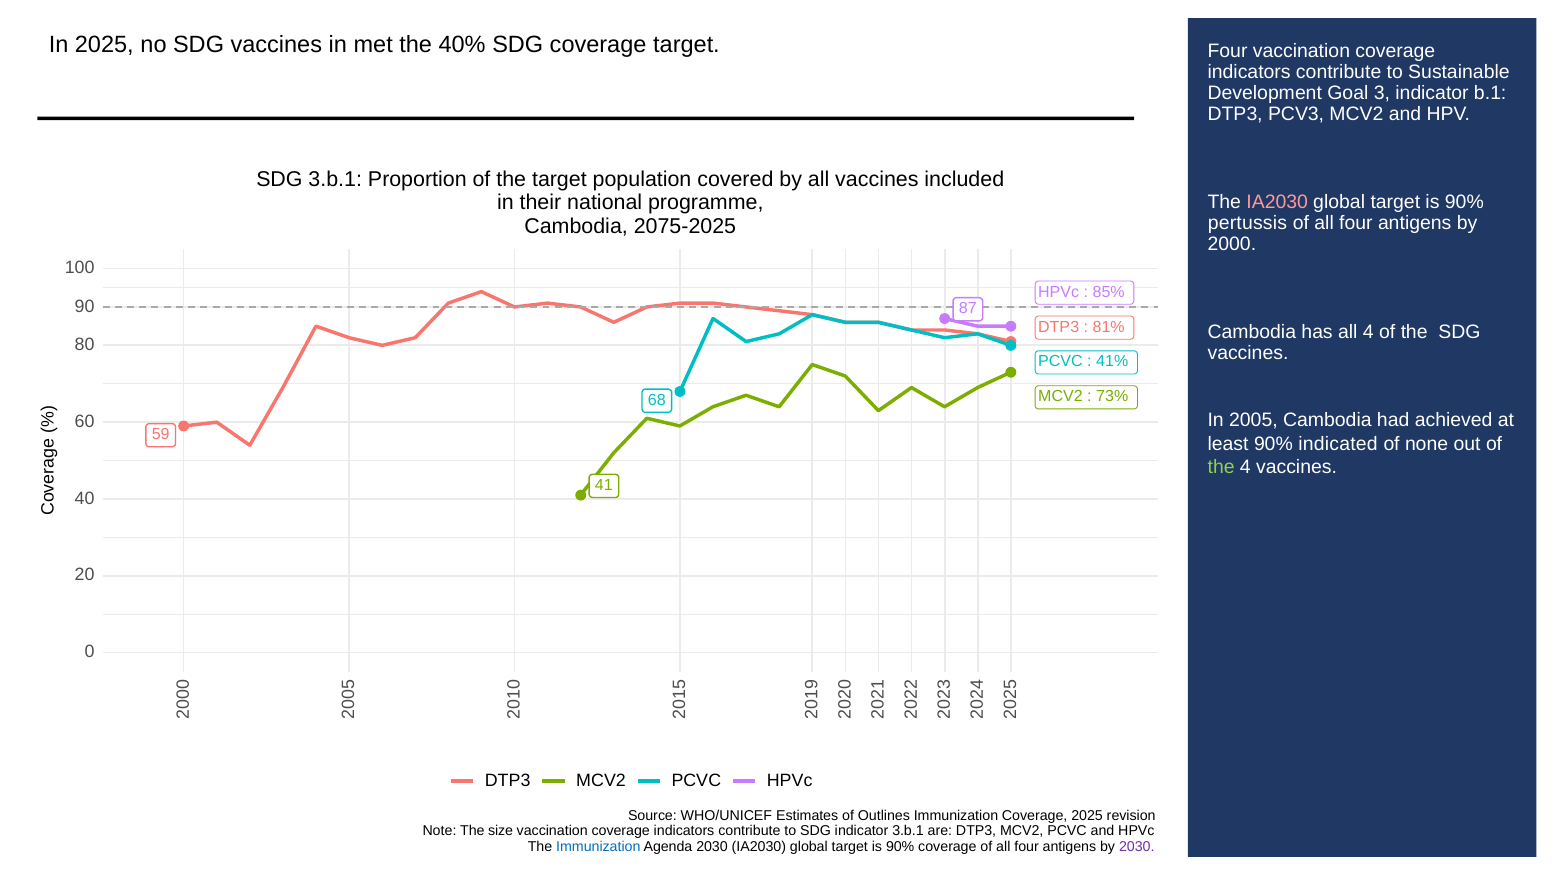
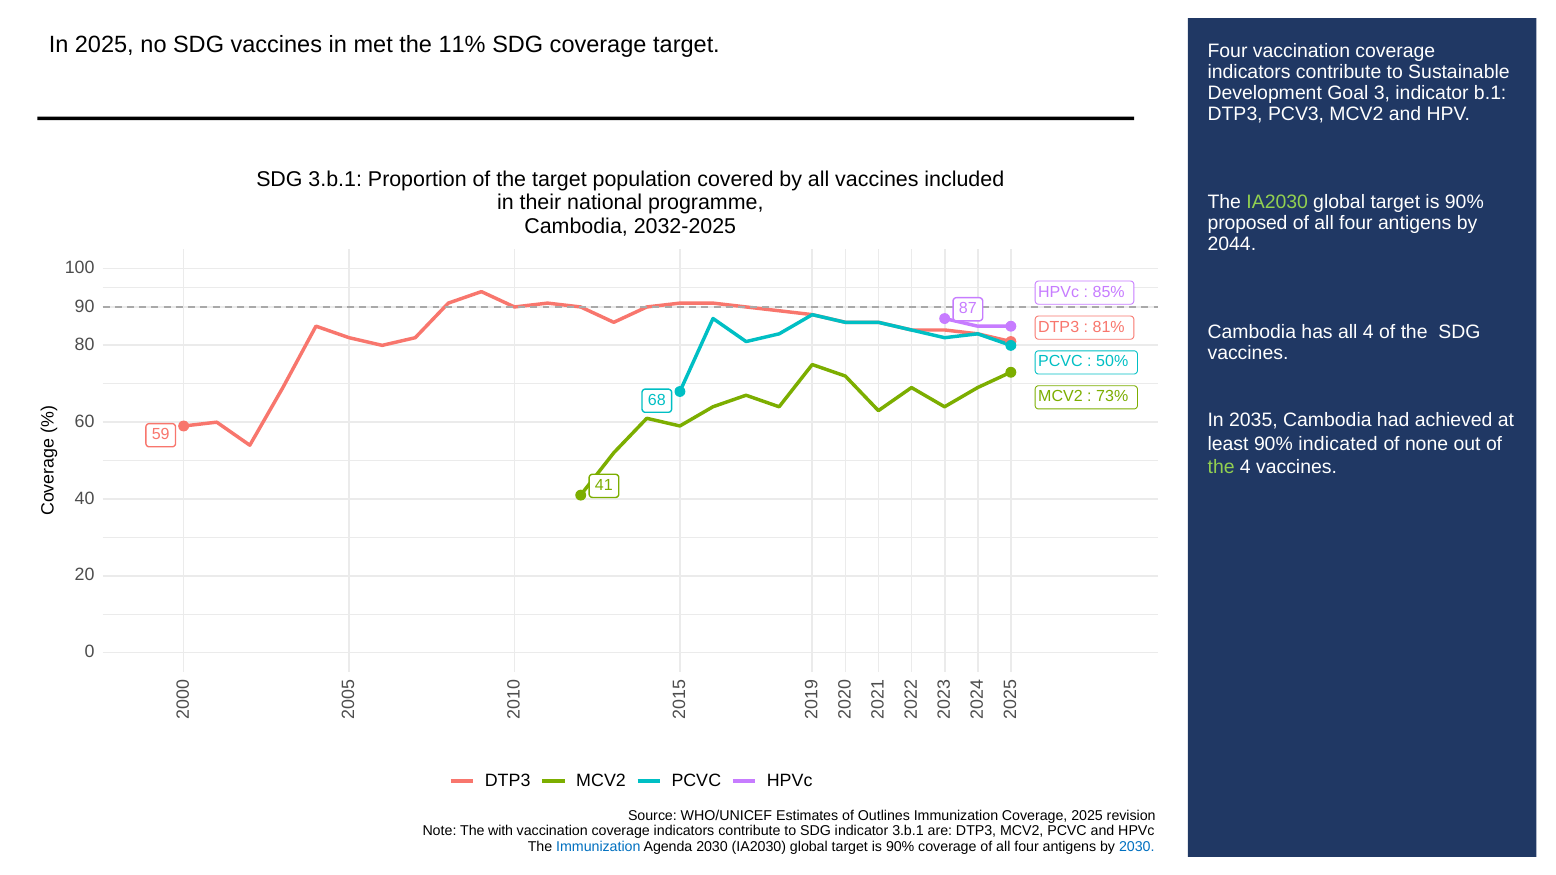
40%: 40% -> 11% (462, 45)
IA2030 colour: pink -> light green (1277, 202)
pertussis: pertussis -> proposed (1248, 223)
2075-2025: 2075-2025 -> 2032-2025 (685, 226)
2000: 2000 -> 2044 (1232, 244)
41%: 41% -> 50% (1112, 362)
2005: 2005 -> 2035 (1253, 421)
size: size -> with (501, 831)
2030 colour: purple -> blue (1137, 847)
